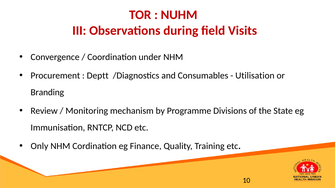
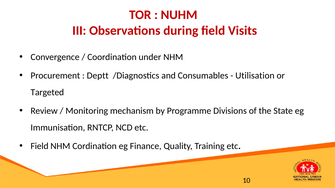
Branding: Branding -> Targeted (47, 92)
Only: Only -> Field (40, 146)
